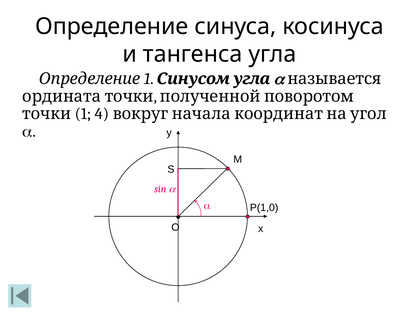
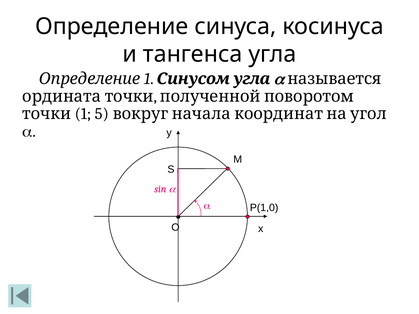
4: 4 -> 5 (102, 114)
